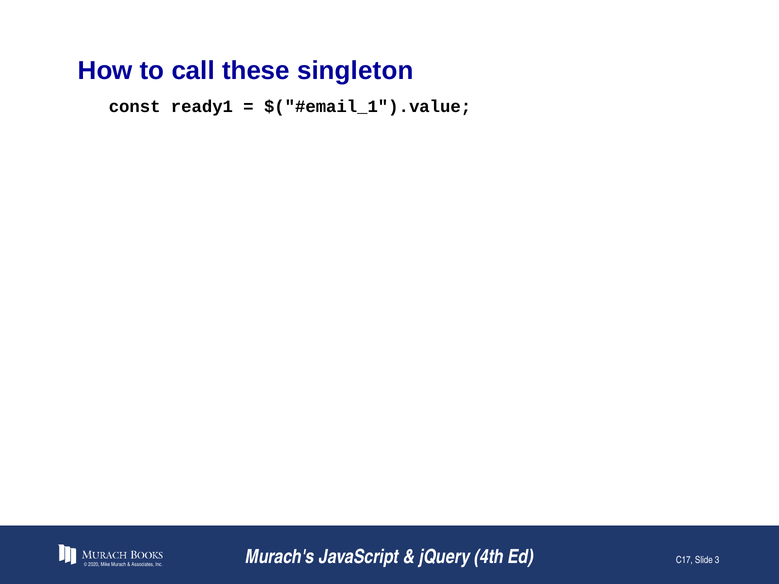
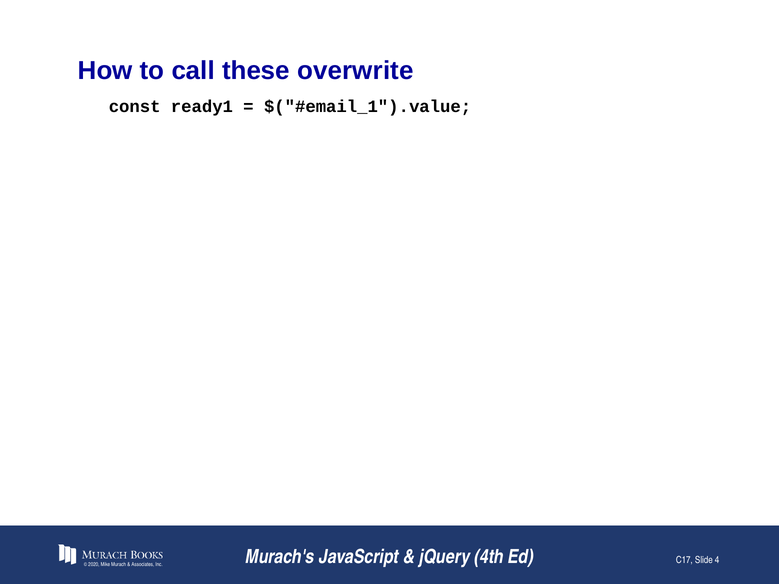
singleton: singleton -> overwrite (355, 71)
3: 3 -> 4 (717, 561)
